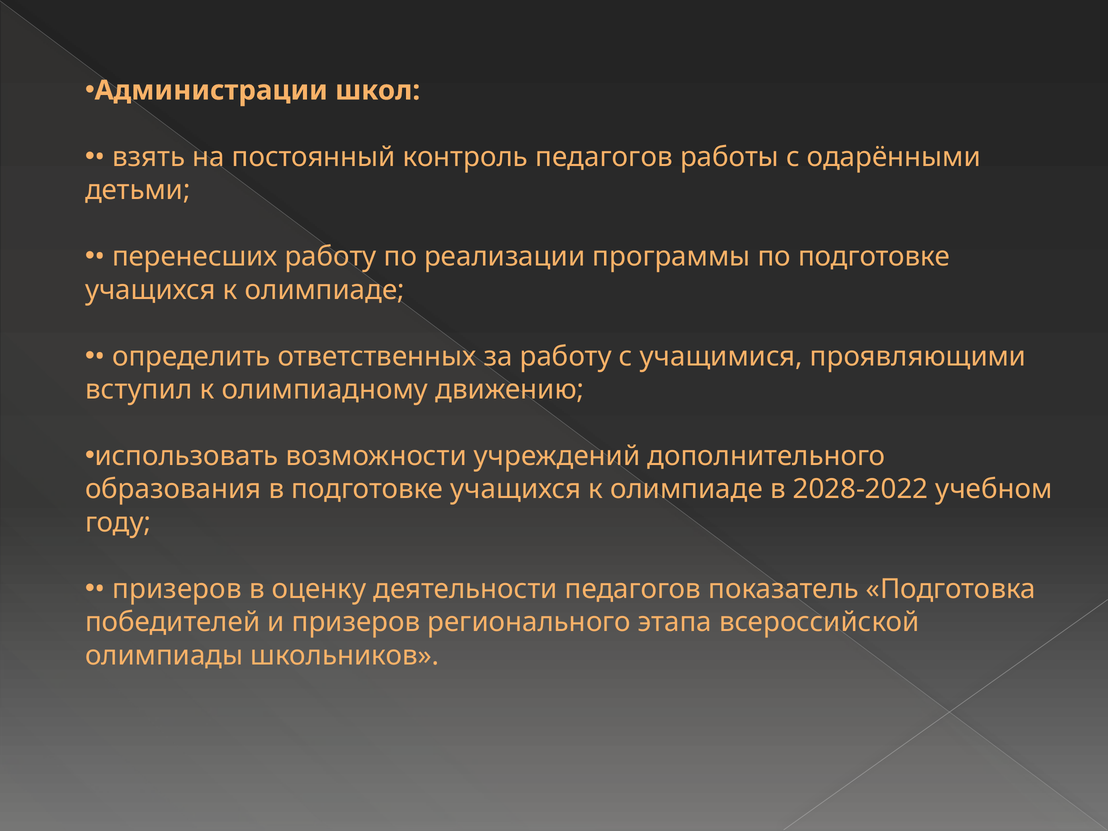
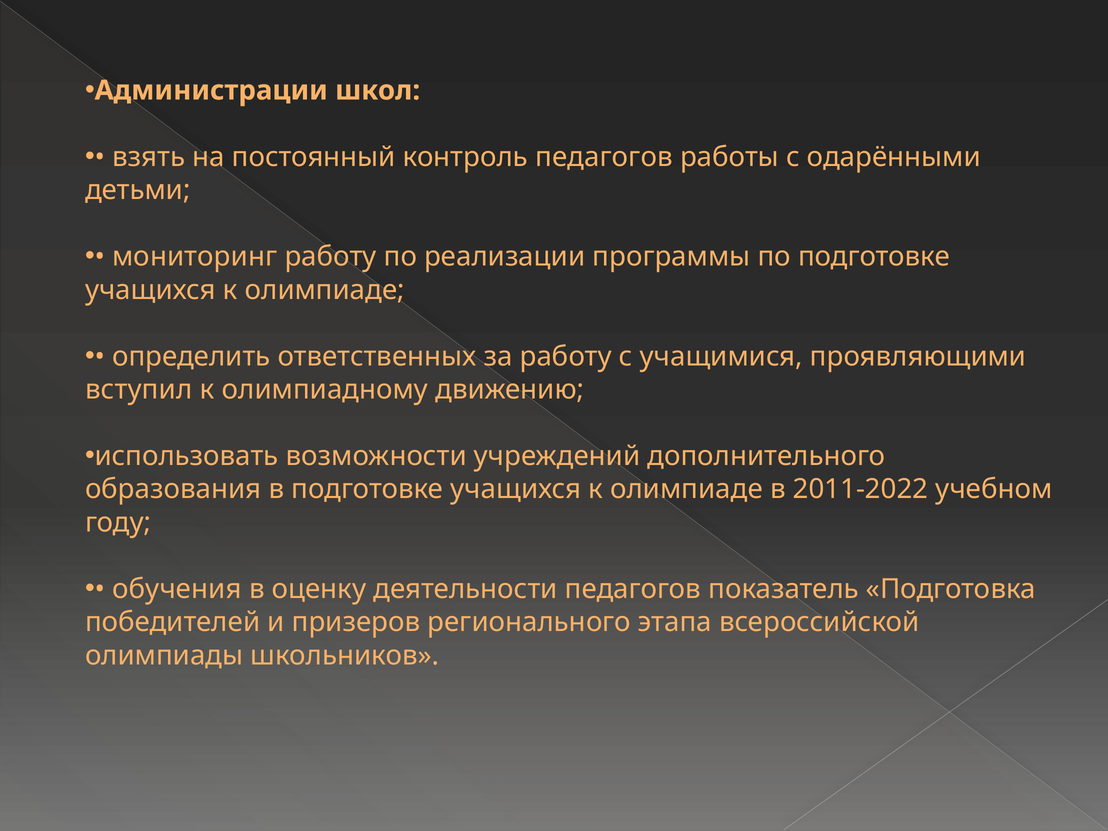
перенесших: перенесших -> мониторинг (195, 257)
2028-2022: 2028-2022 -> 2011-2022 (861, 489)
призеров: призеров -> обучения (177, 589)
